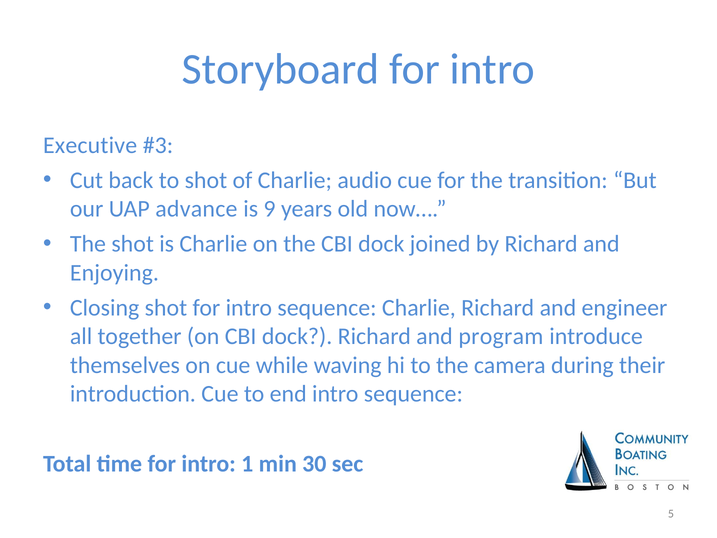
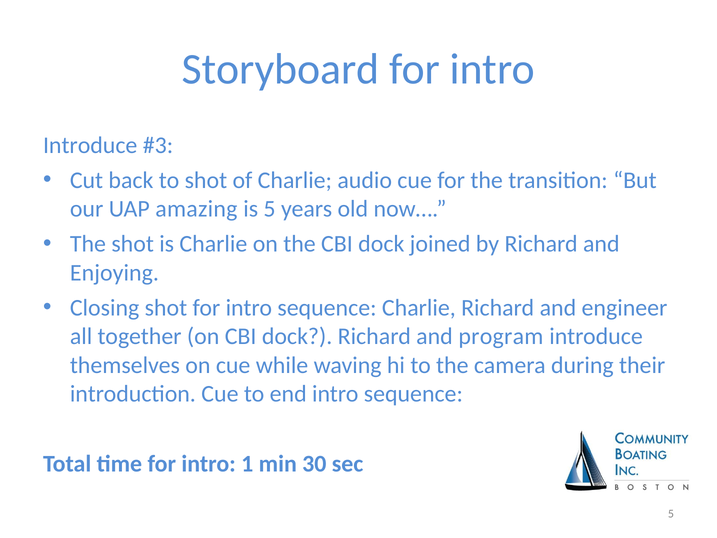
Executive: Executive -> Introduce (90, 145)
advance: advance -> amazing (196, 209)
is 9: 9 -> 5 (270, 209)
